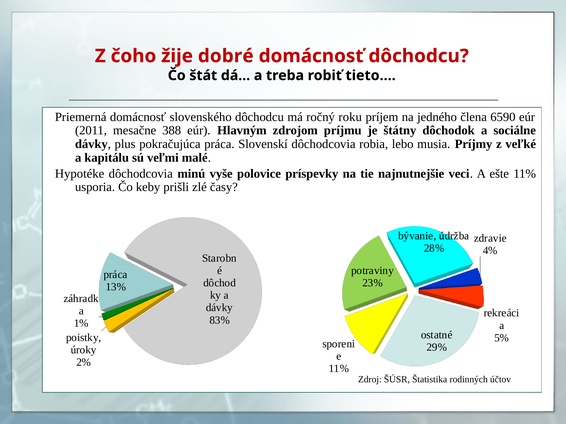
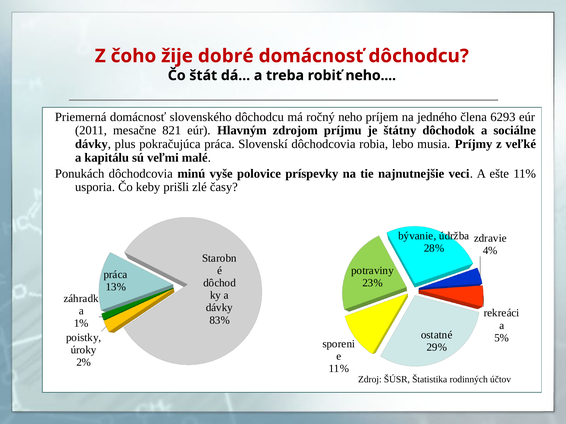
robiť tieto: tieto -> neho (371, 76)
ročný roku: roku -> neho (350, 117)
6590: 6590 -> 6293 (503, 117)
388: 388 -> 821 (172, 131)
Hypotéke: Hypotéke -> Ponukách (80, 174)
